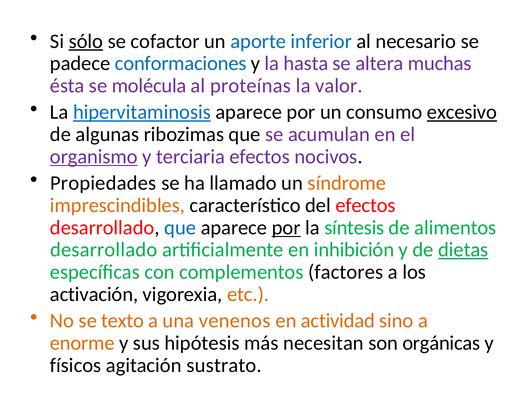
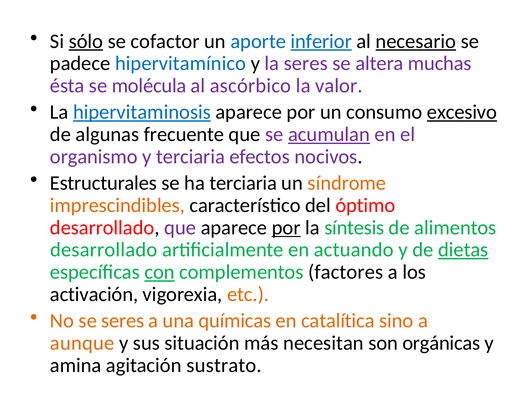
inferior underline: none -> present (321, 41)
necesario underline: none -> present (416, 41)
conformaciones: conformaciones -> hipervitamínico (181, 63)
la hasta: hasta -> seres (306, 63)
proteínas: proteínas -> ascórbico (250, 86)
ribozimas: ribozimas -> frecuente (184, 134)
acumulan underline: none -> present (329, 134)
organismo underline: present -> none (94, 157)
Propiedades: Propiedades -> Estructurales (103, 183)
ha llamado: llamado -> terciaria (243, 183)
del efectos: efectos -> óptimo (365, 205)
que colour: blue -> purple (180, 227)
inhibición: inhibición -> actuando (354, 250)
con underline: none -> present (160, 272)
se texto: texto -> seres (123, 321)
venenos: venenos -> químicas (235, 321)
actividad: actividad -> catalítica (338, 321)
enorme: enorme -> aunque (82, 343)
hipótesis: hipótesis -> situación (202, 343)
físicos: físicos -> amina (76, 365)
